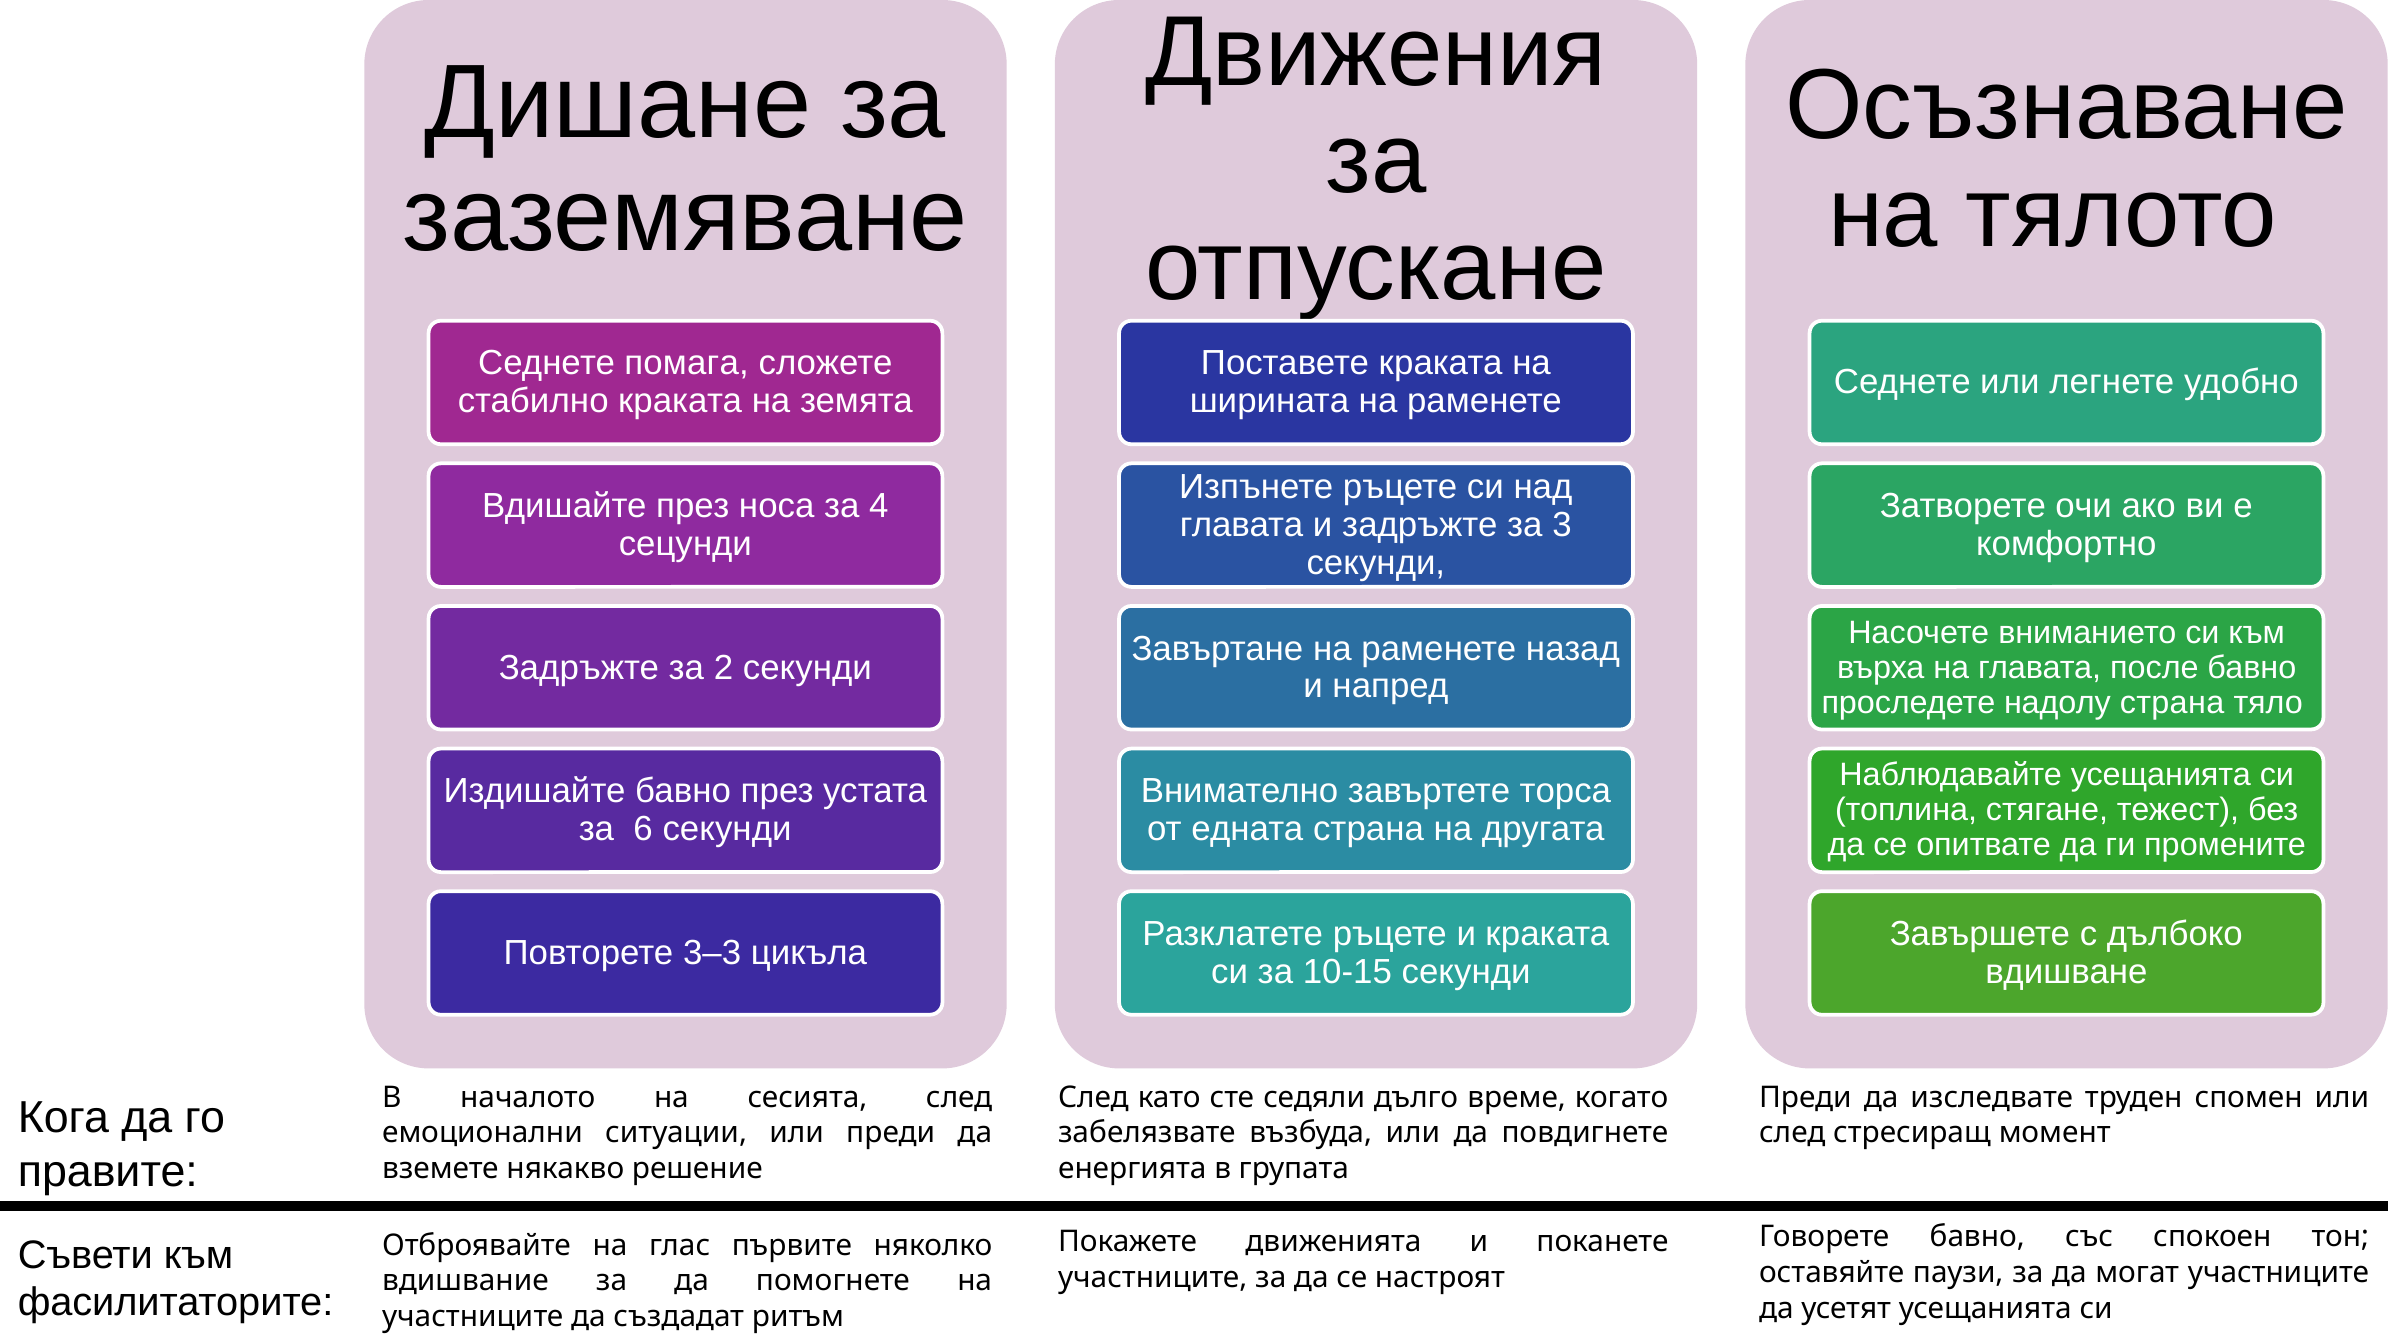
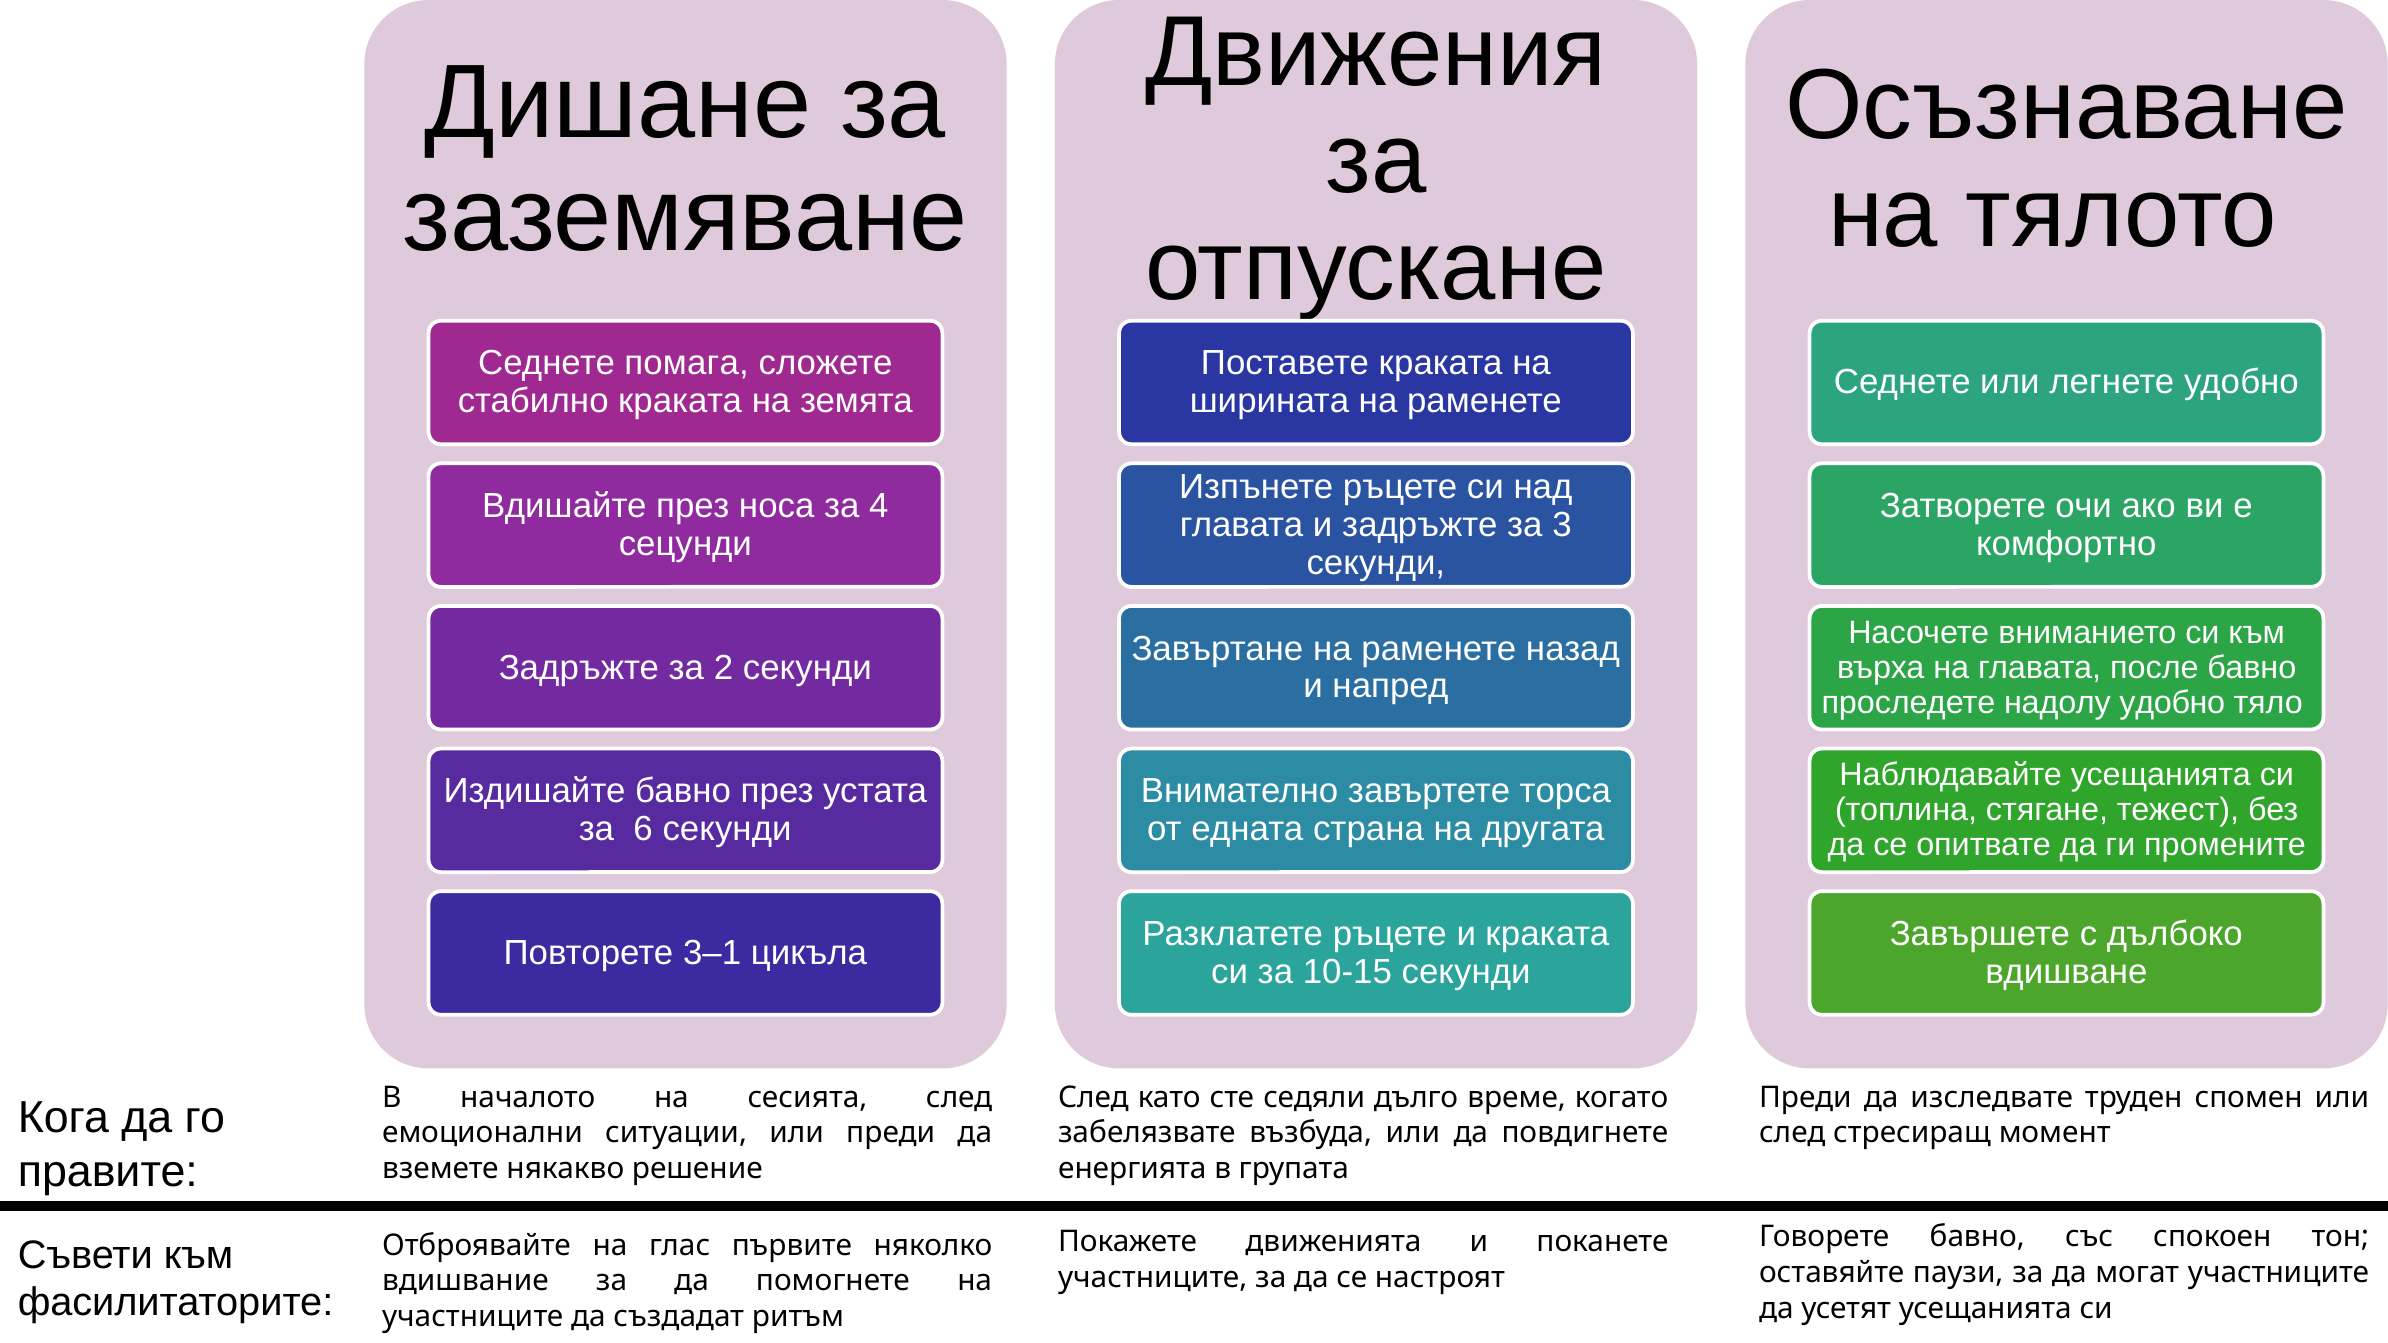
надолу страна: страна -> удобно (2172, 703)
3–3: 3–3 -> 3–1 (712, 953)
